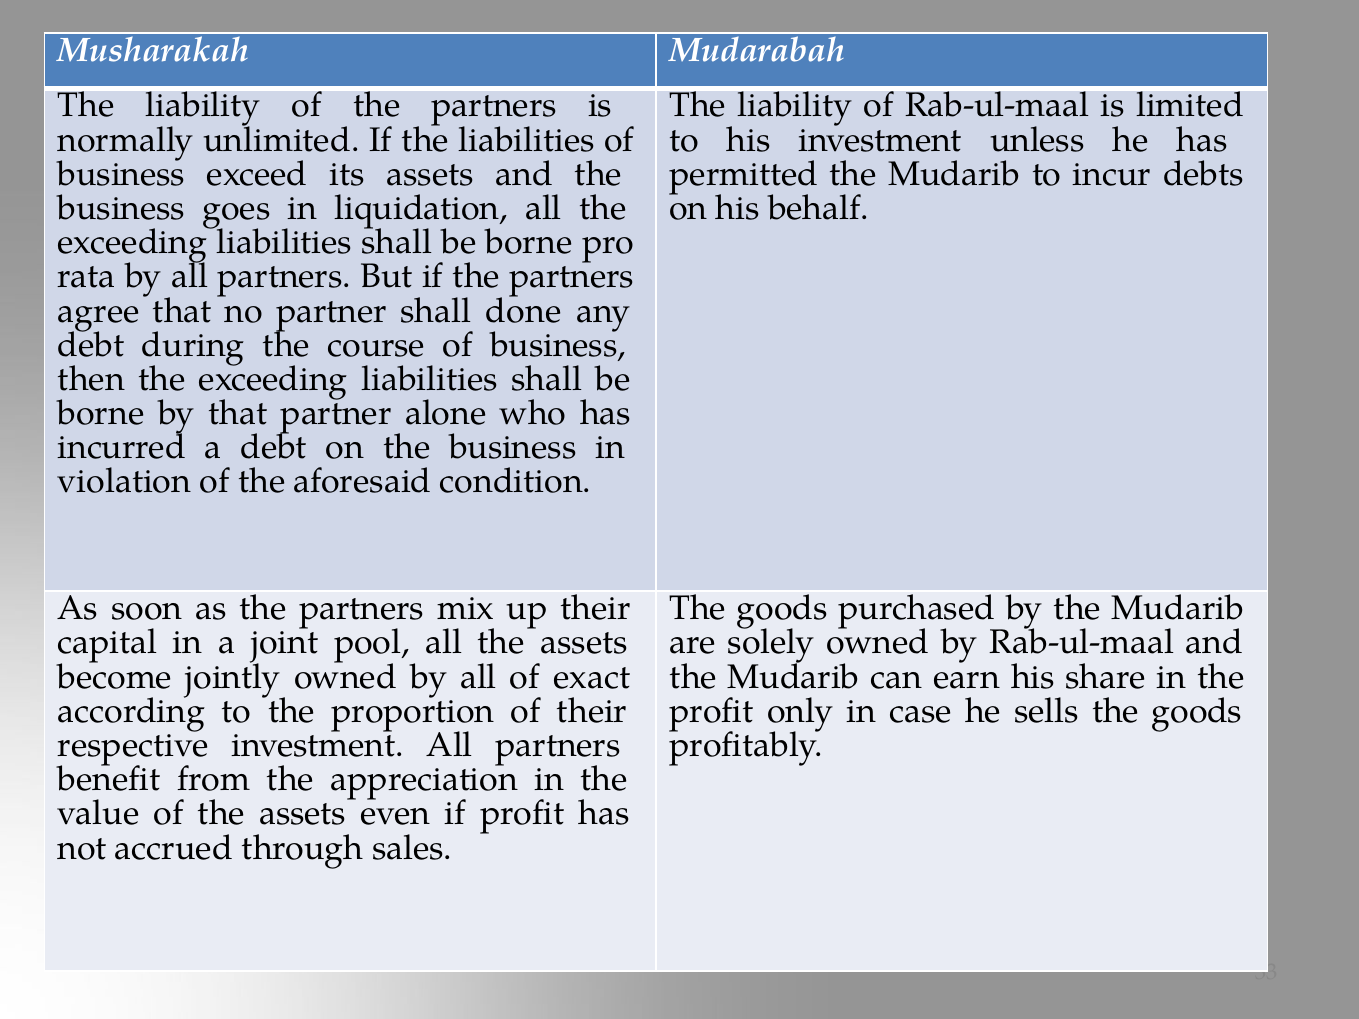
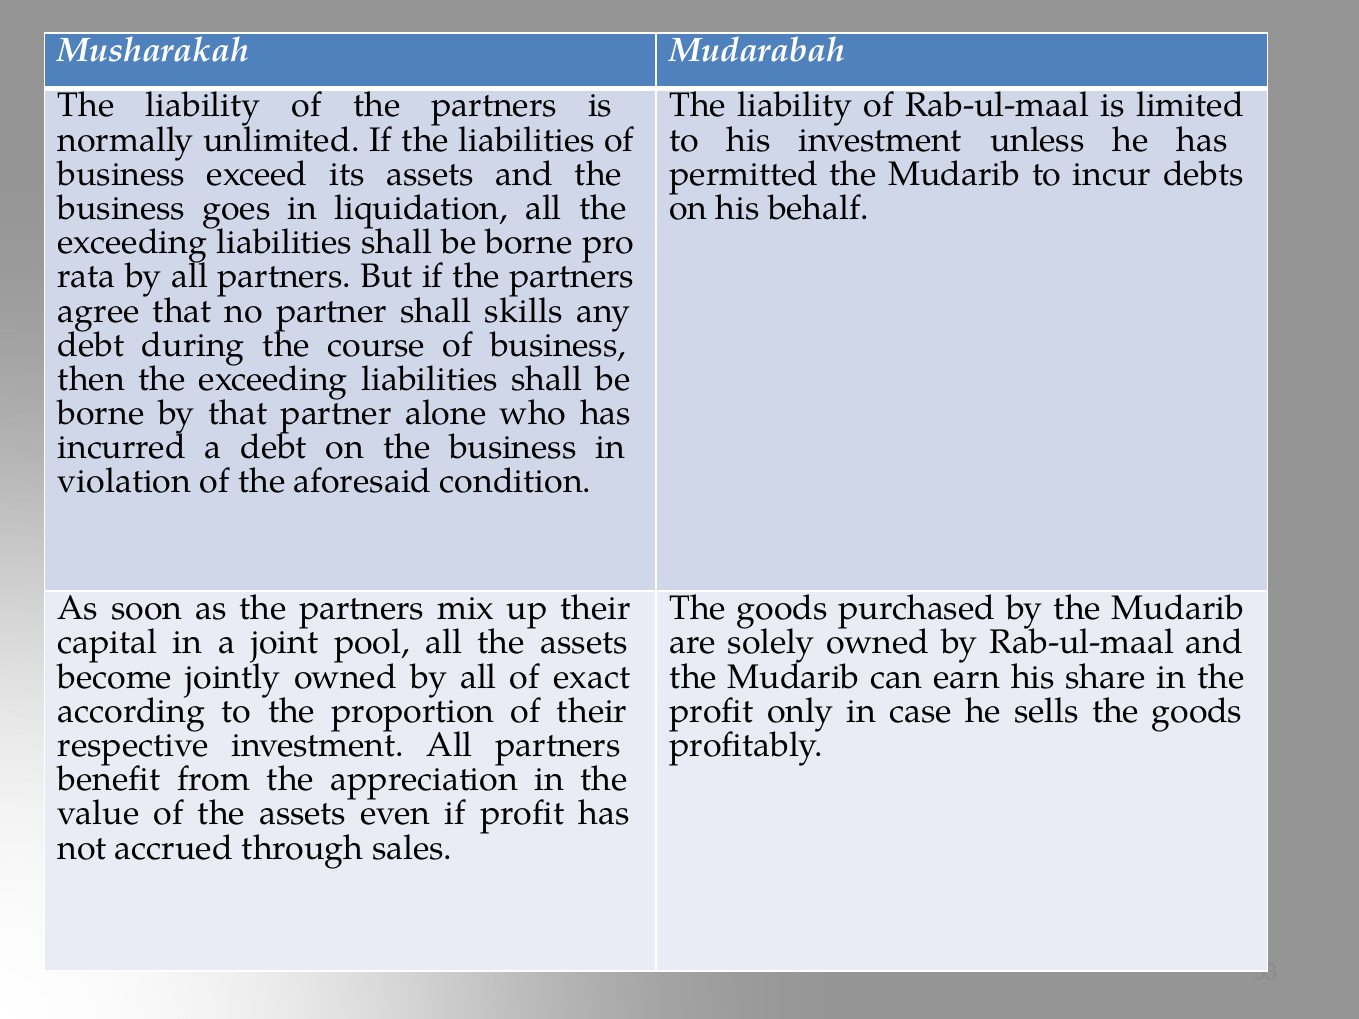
done: done -> skills (524, 311)
